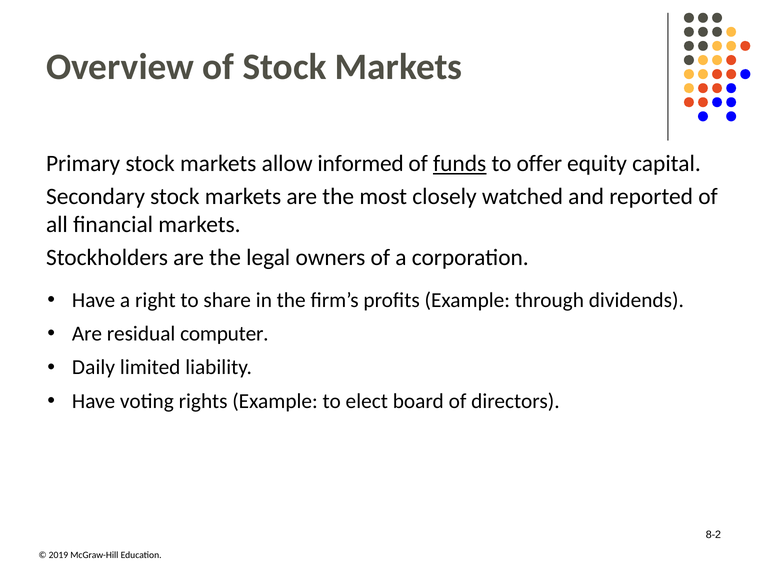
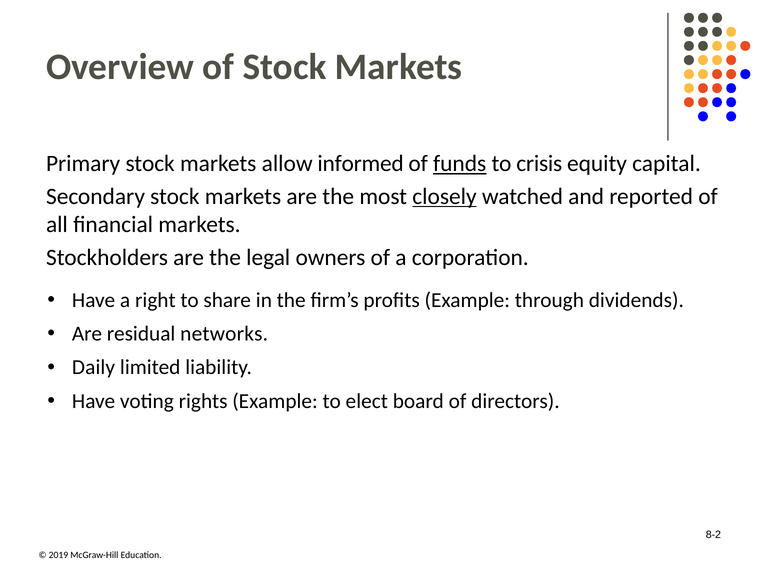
offer: offer -> crisis (539, 164)
closely underline: none -> present (444, 197)
computer: computer -> networks (224, 334)
